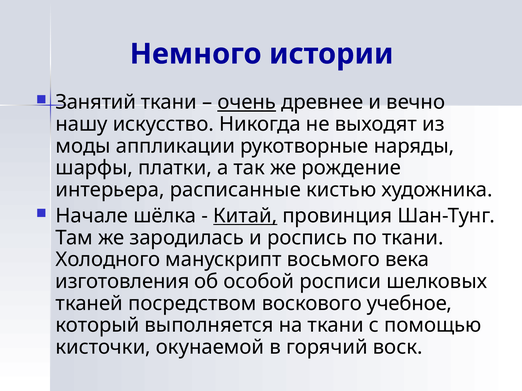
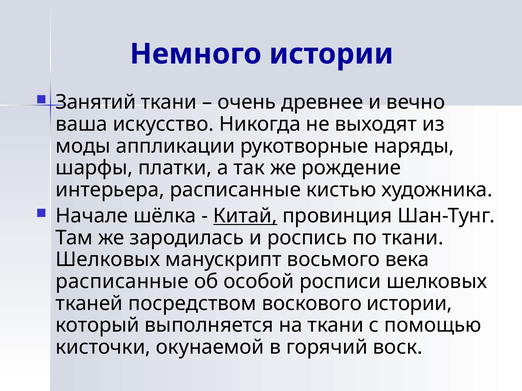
очень underline: present -> none (247, 102)
нашу: нашу -> ваша (82, 124)
Холодного: Холодного -> Шелковых (108, 260)
изготовления: изготовления -> расписанные (122, 282)
воскового учебное: учебное -> истории (409, 304)
